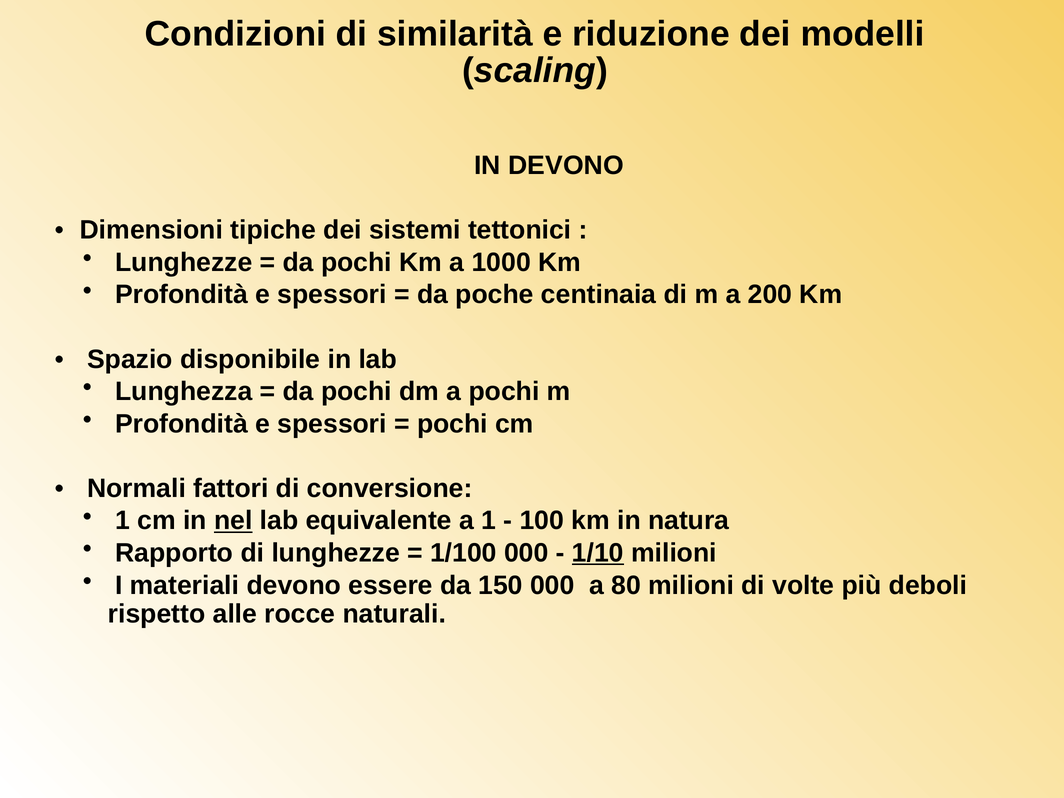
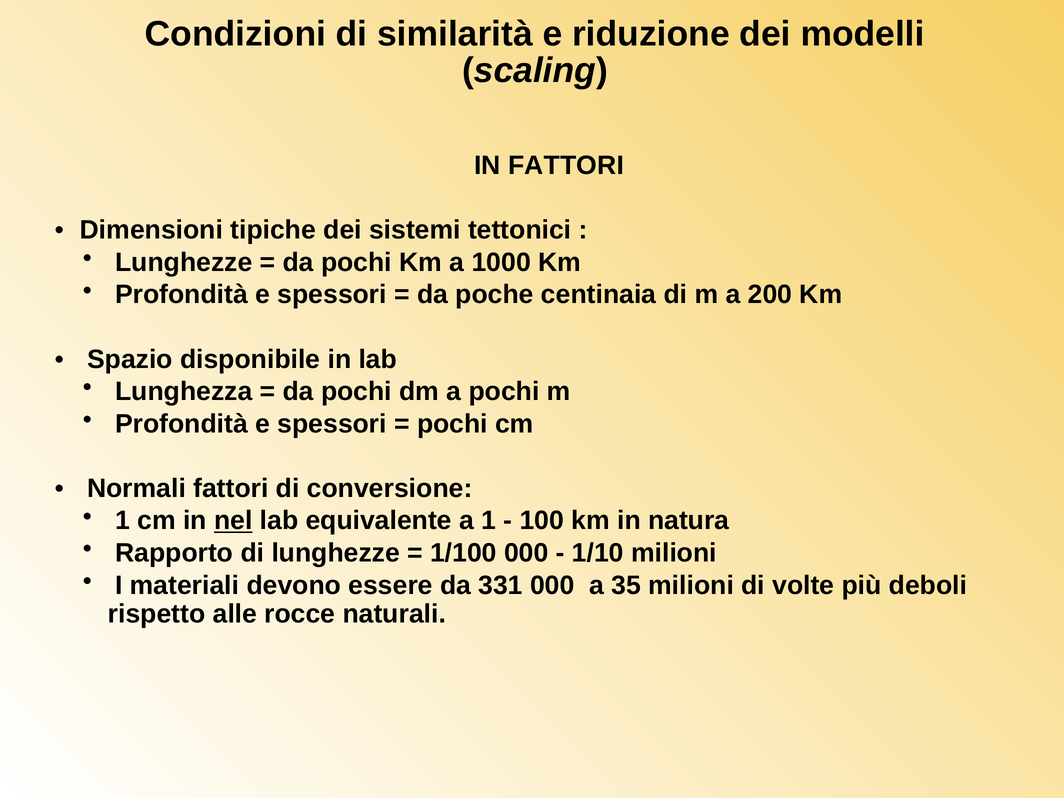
IN DEVONO: DEVONO -> FATTORI (566, 166)
1/10 underline: present -> none (598, 553)
150: 150 -> 331 (501, 585)
80: 80 -> 35 (626, 585)
